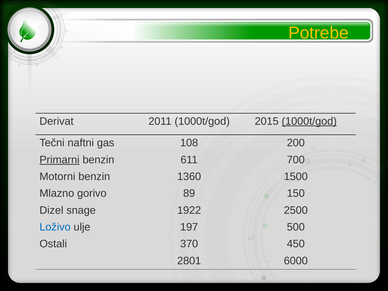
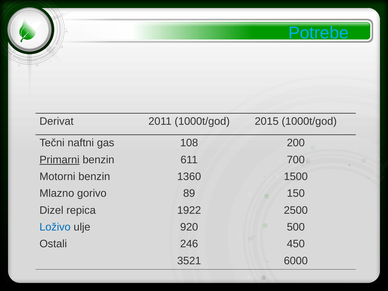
Potrebe colour: yellow -> light blue (319, 33)
1000t/god underline: present -> none (309, 121)
snage: snage -> repica (81, 210)
197: 197 -> 920 (189, 227)
370: 370 -> 246 (189, 244)
2801: 2801 -> 3521 (189, 261)
